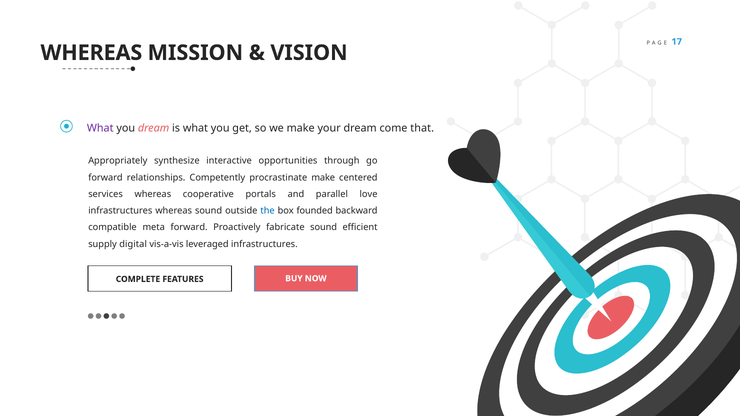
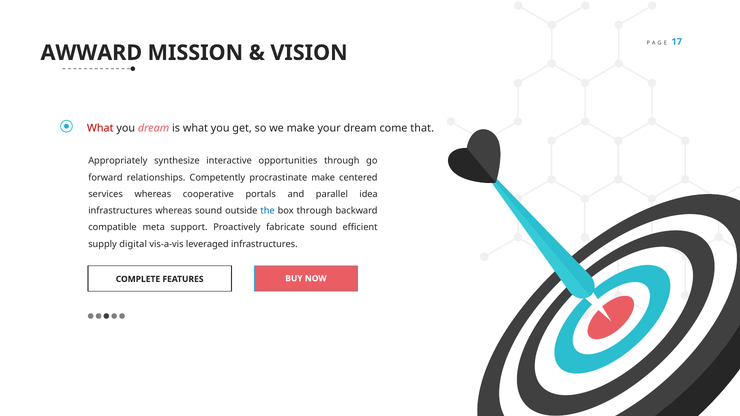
WHEREAS: WHEREAS -> AWWARD (91, 53)
What colour: purple -> red (100, 129)
love: love -> idea (369, 194)
box founded: founded -> through (315, 211)
meta forward: forward -> support (189, 228)
